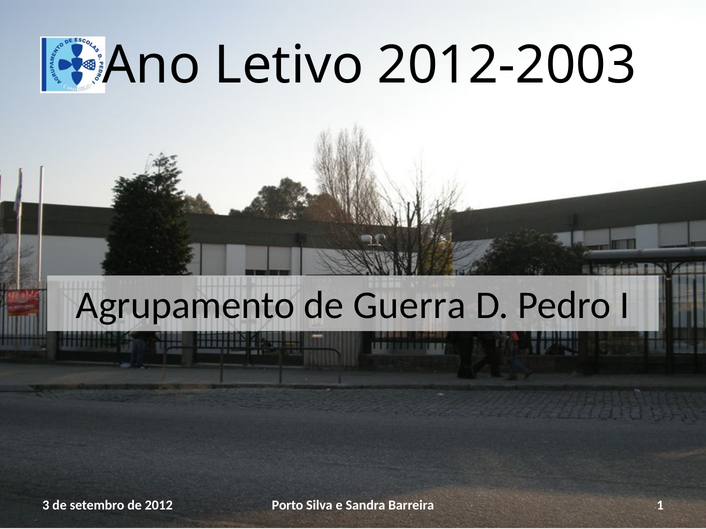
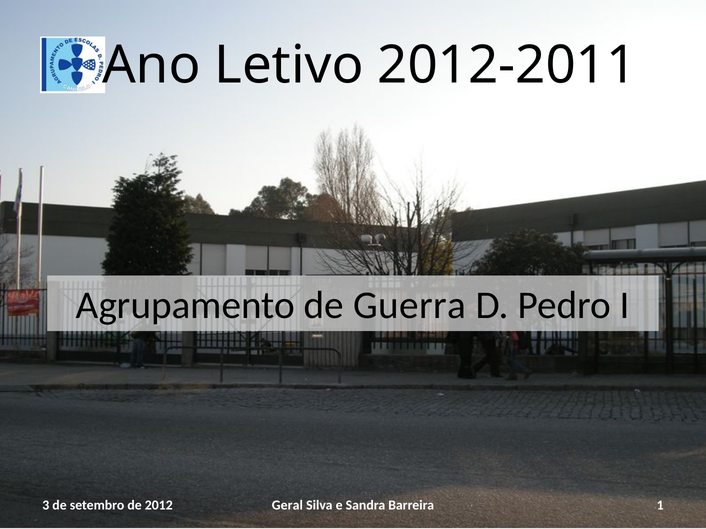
2012-2003: 2012-2003 -> 2012-2011 (507, 65)
Porto: Porto -> Geral (287, 506)
